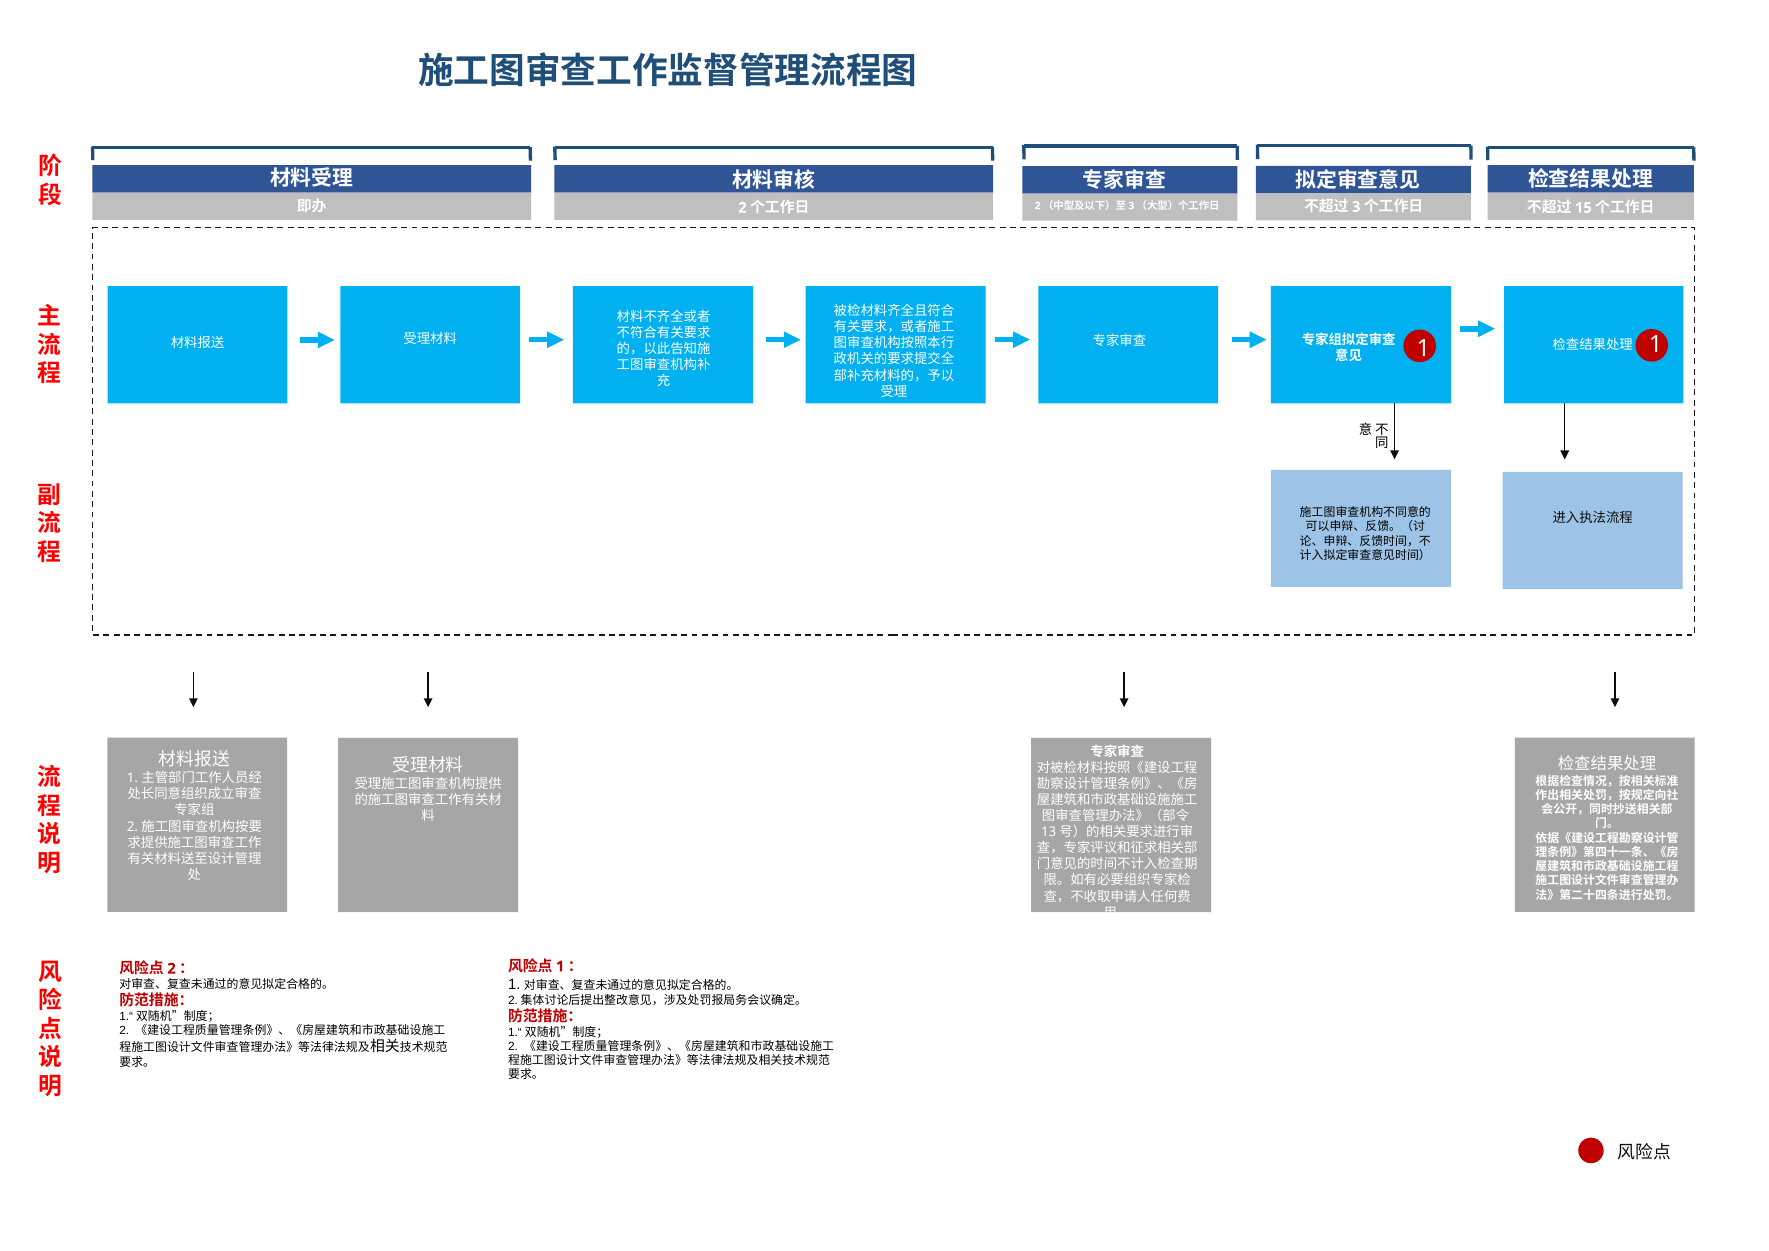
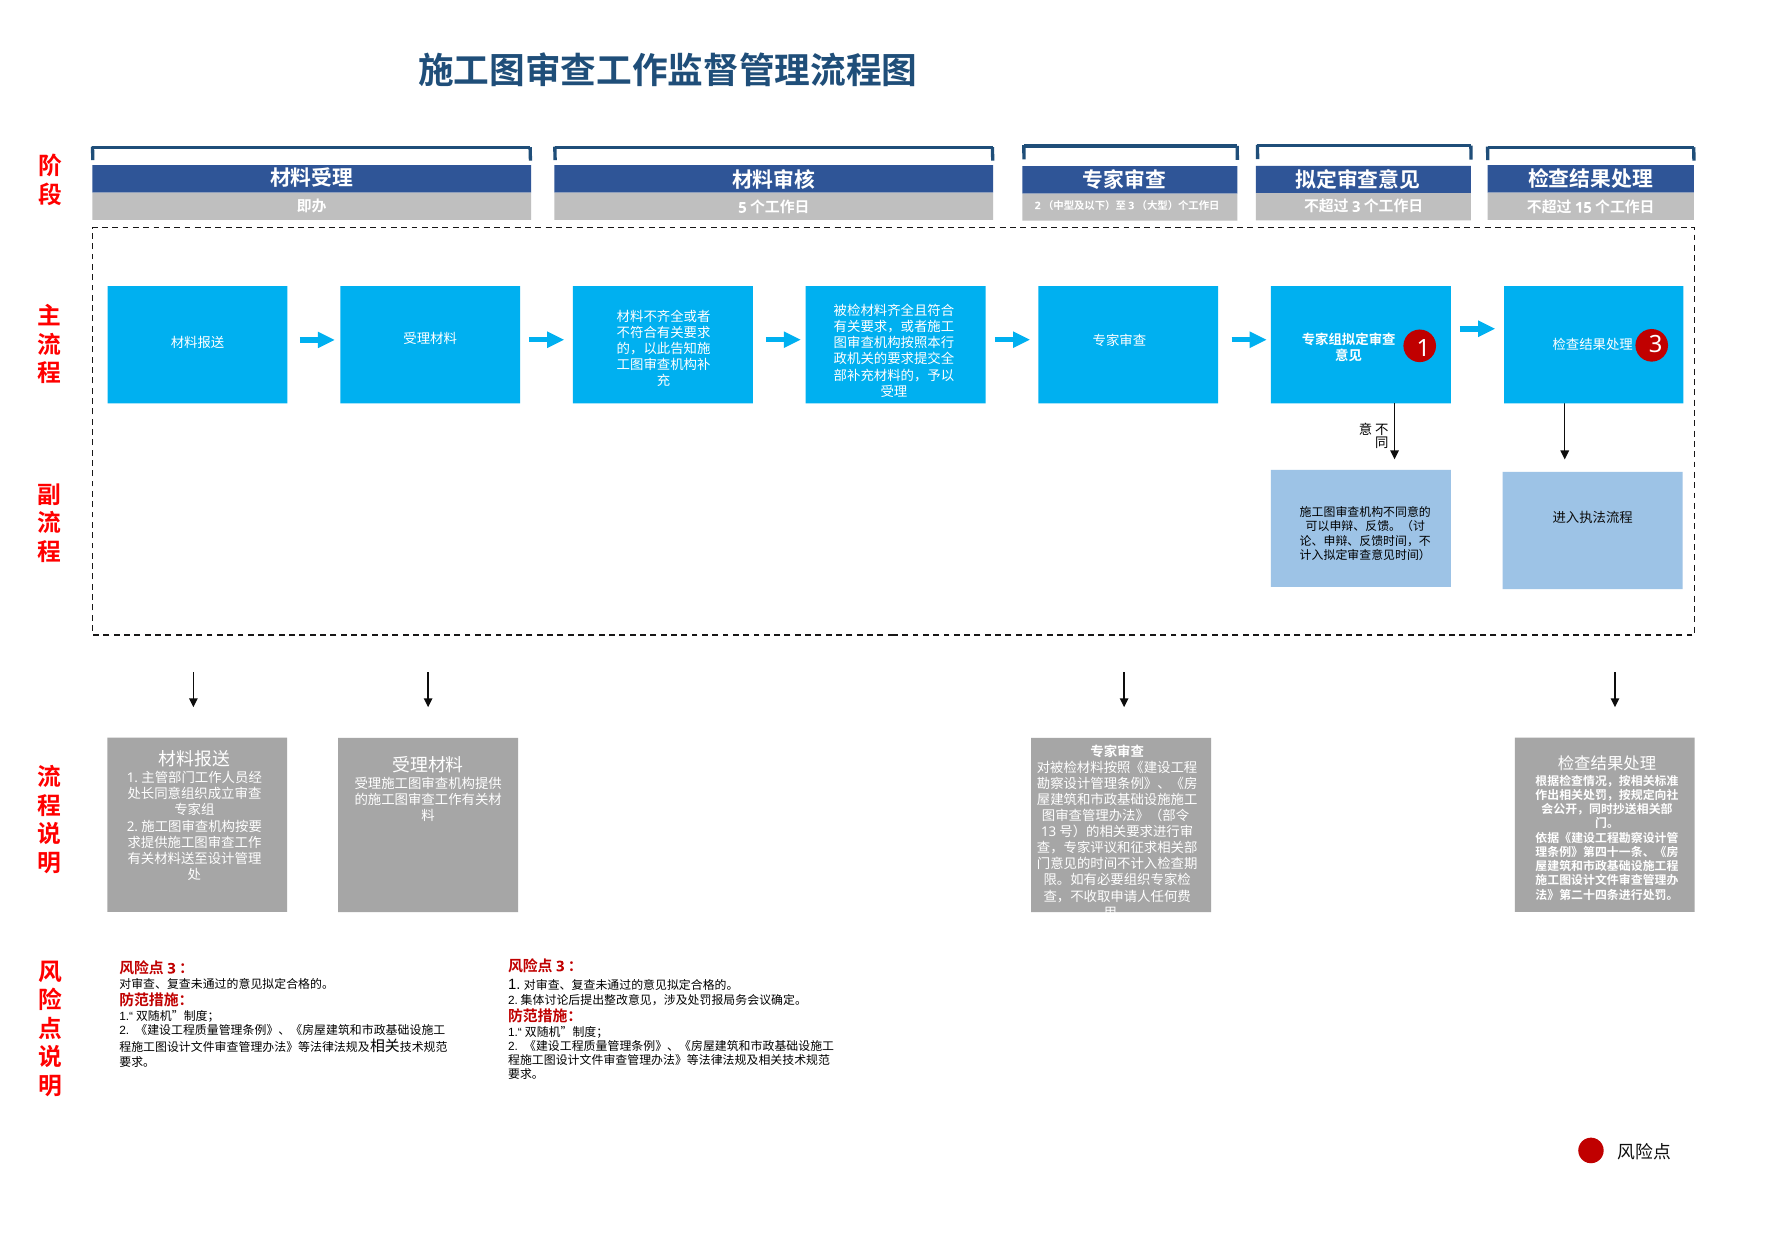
2: 2 -> 5 (742, 208)
1 1: 1 -> 3 (1656, 345)
1: 1 -> 3 (560, 966)
2: 2 -> 3 (172, 969)
